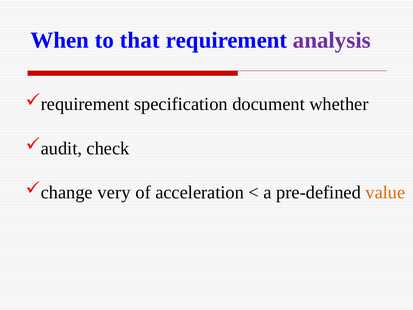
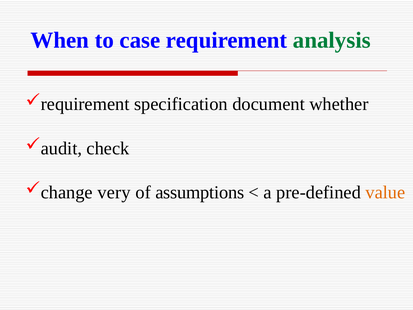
that: that -> case (140, 40)
analysis colour: purple -> green (332, 40)
acceleration: acceleration -> assumptions (200, 192)
